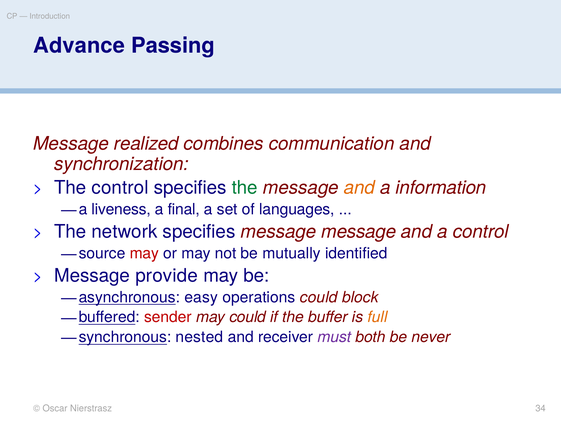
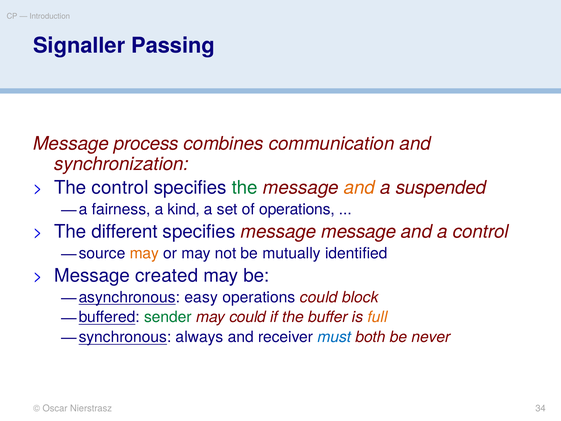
Advance: Advance -> Signaller (79, 46)
realized: realized -> process (146, 144)
information: information -> suspended (441, 188)
liveness: liveness -> fairness (121, 209)
final: final -> kind (184, 209)
of languages: languages -> operations (297, 209)
network: network -> different (125, 232)
may colour: red -> orange (144, 253)
provide: provide -> created (167, 275)
sender colour: red -> green (168, 317)
nested: nested -> always (200, 337)
must colour: purple -> blue (334, 337)
